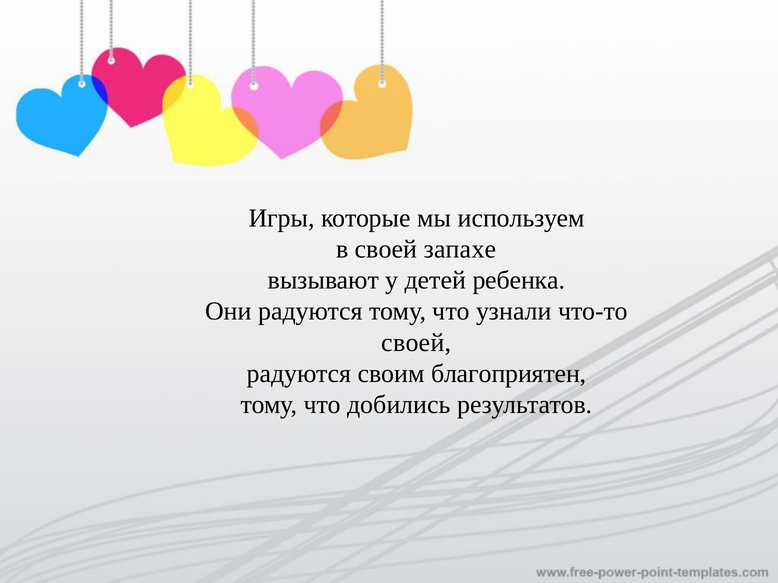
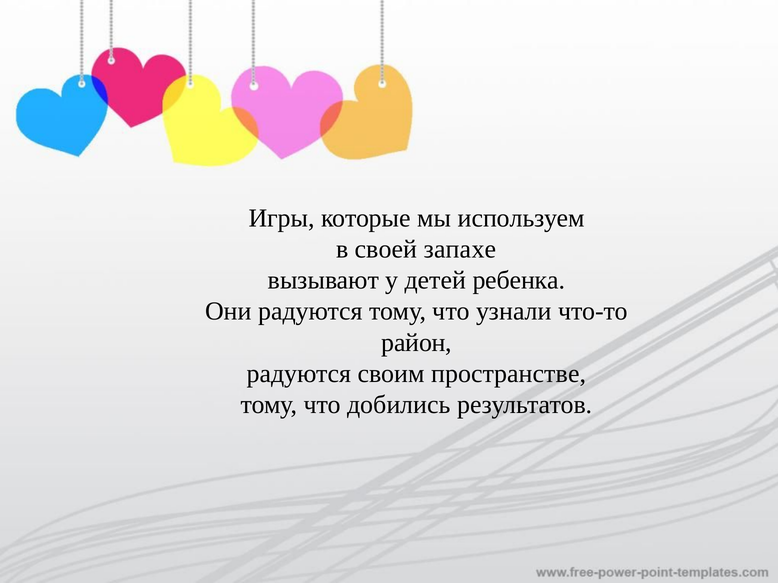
своей: своей -> район (417, 343)
благоприятен: благоприятен -> пространстве (509, 374)
